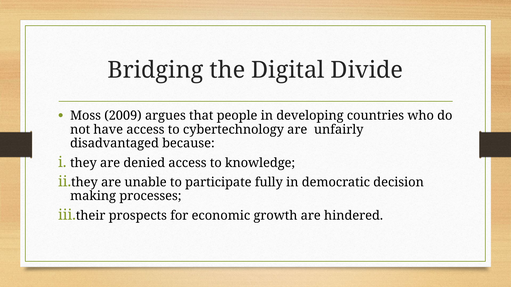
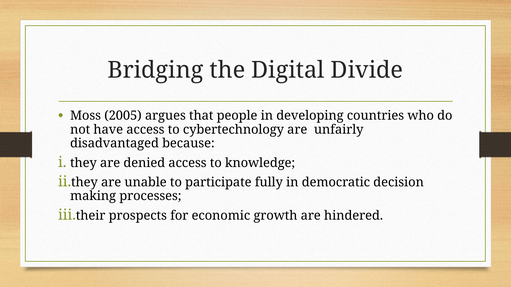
2009: 2009 -> 2005 (123, 116)
